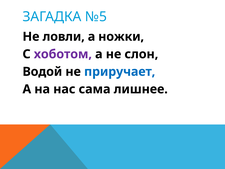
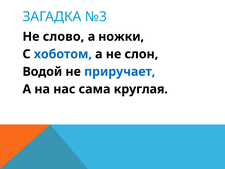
№5: №5 -> №3 (96, 17)
ловли: ловли -> слово (64, 37)
хоботом colour: purple -> blue (63, 54)
лишнее: лишнее -> круглая (141, 89)
